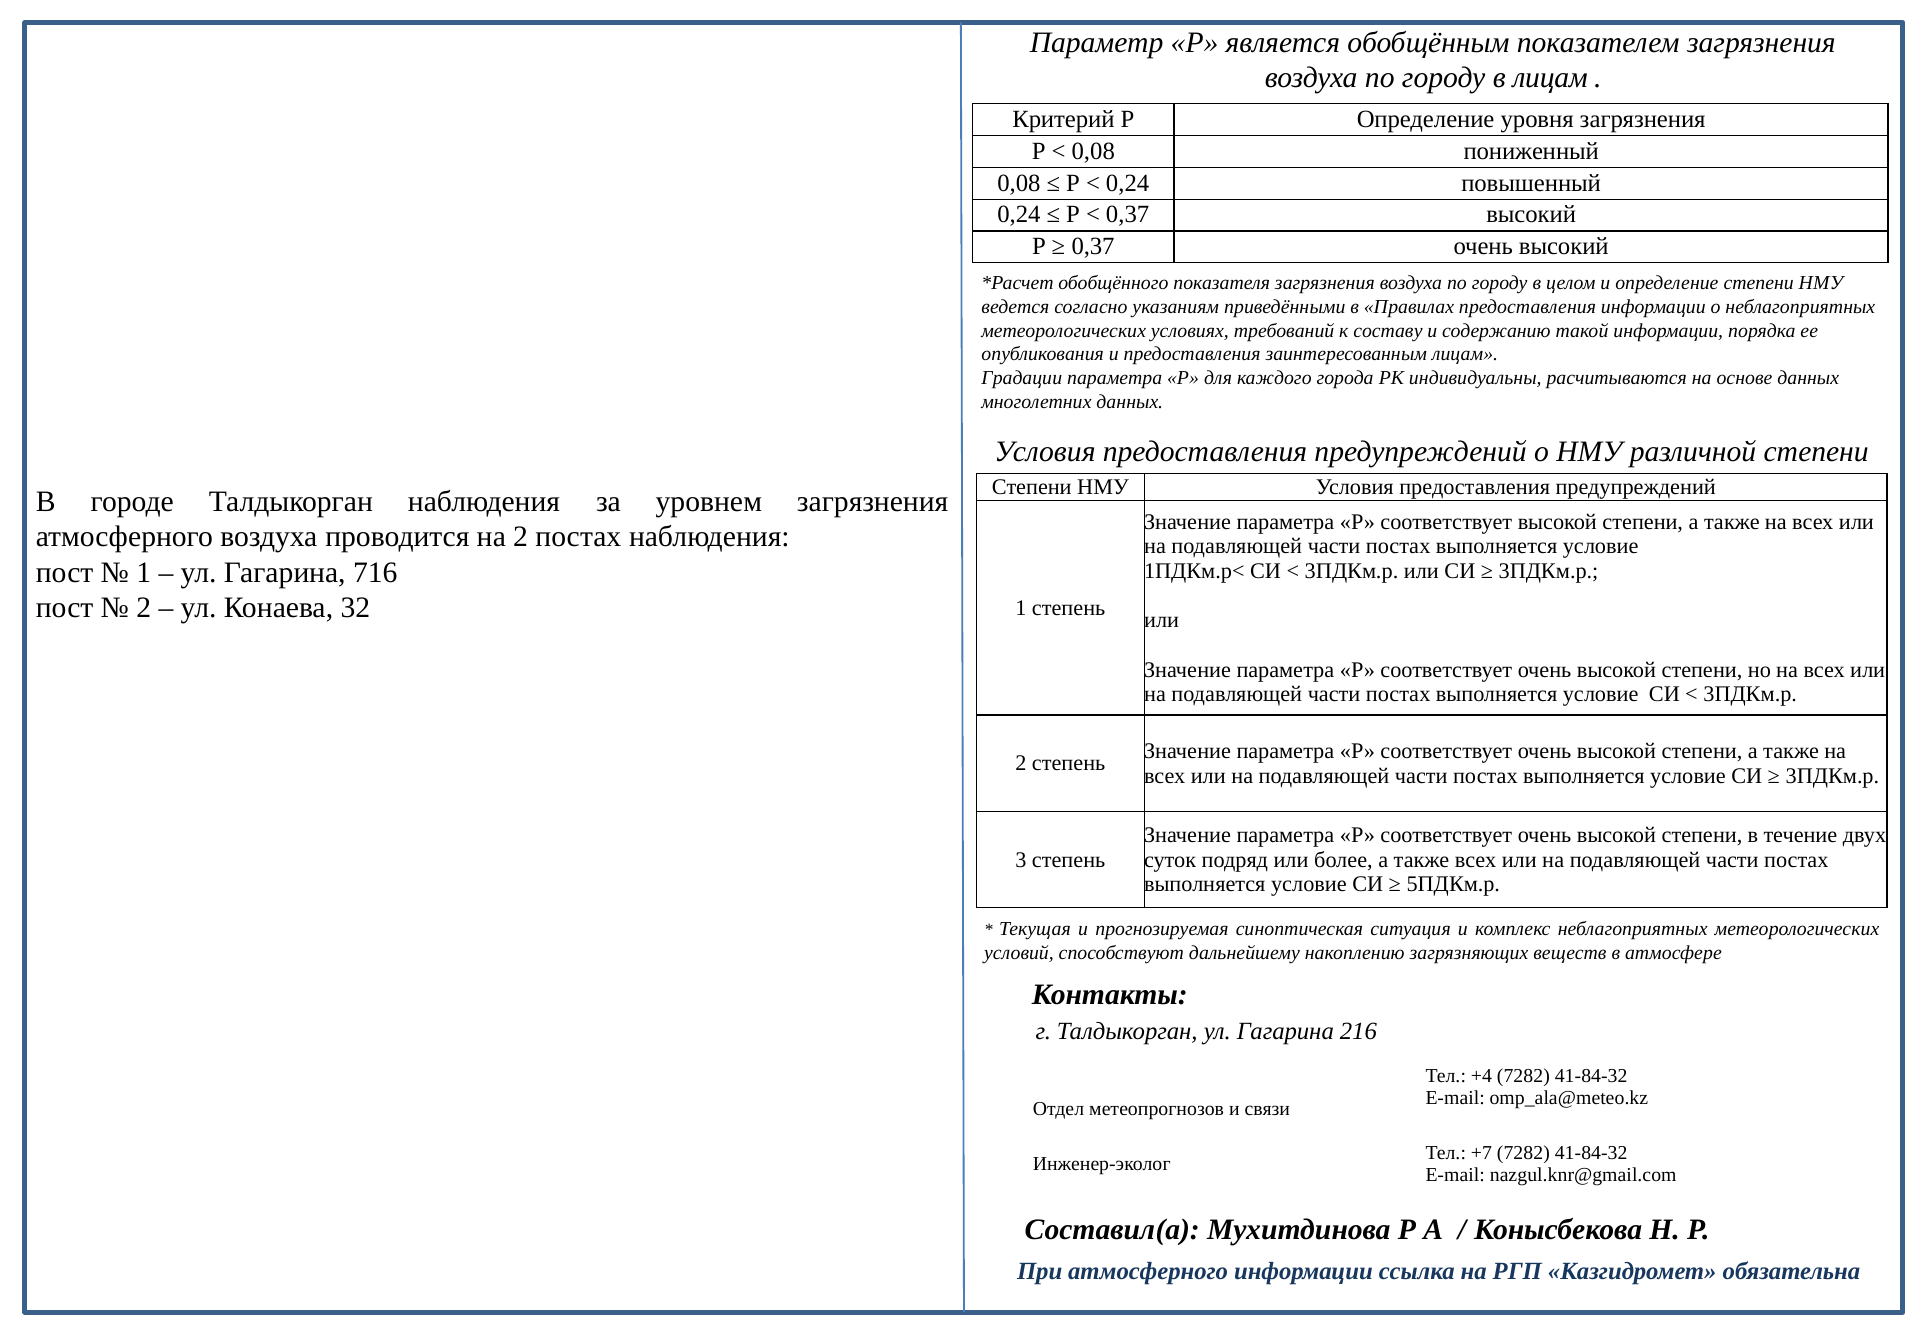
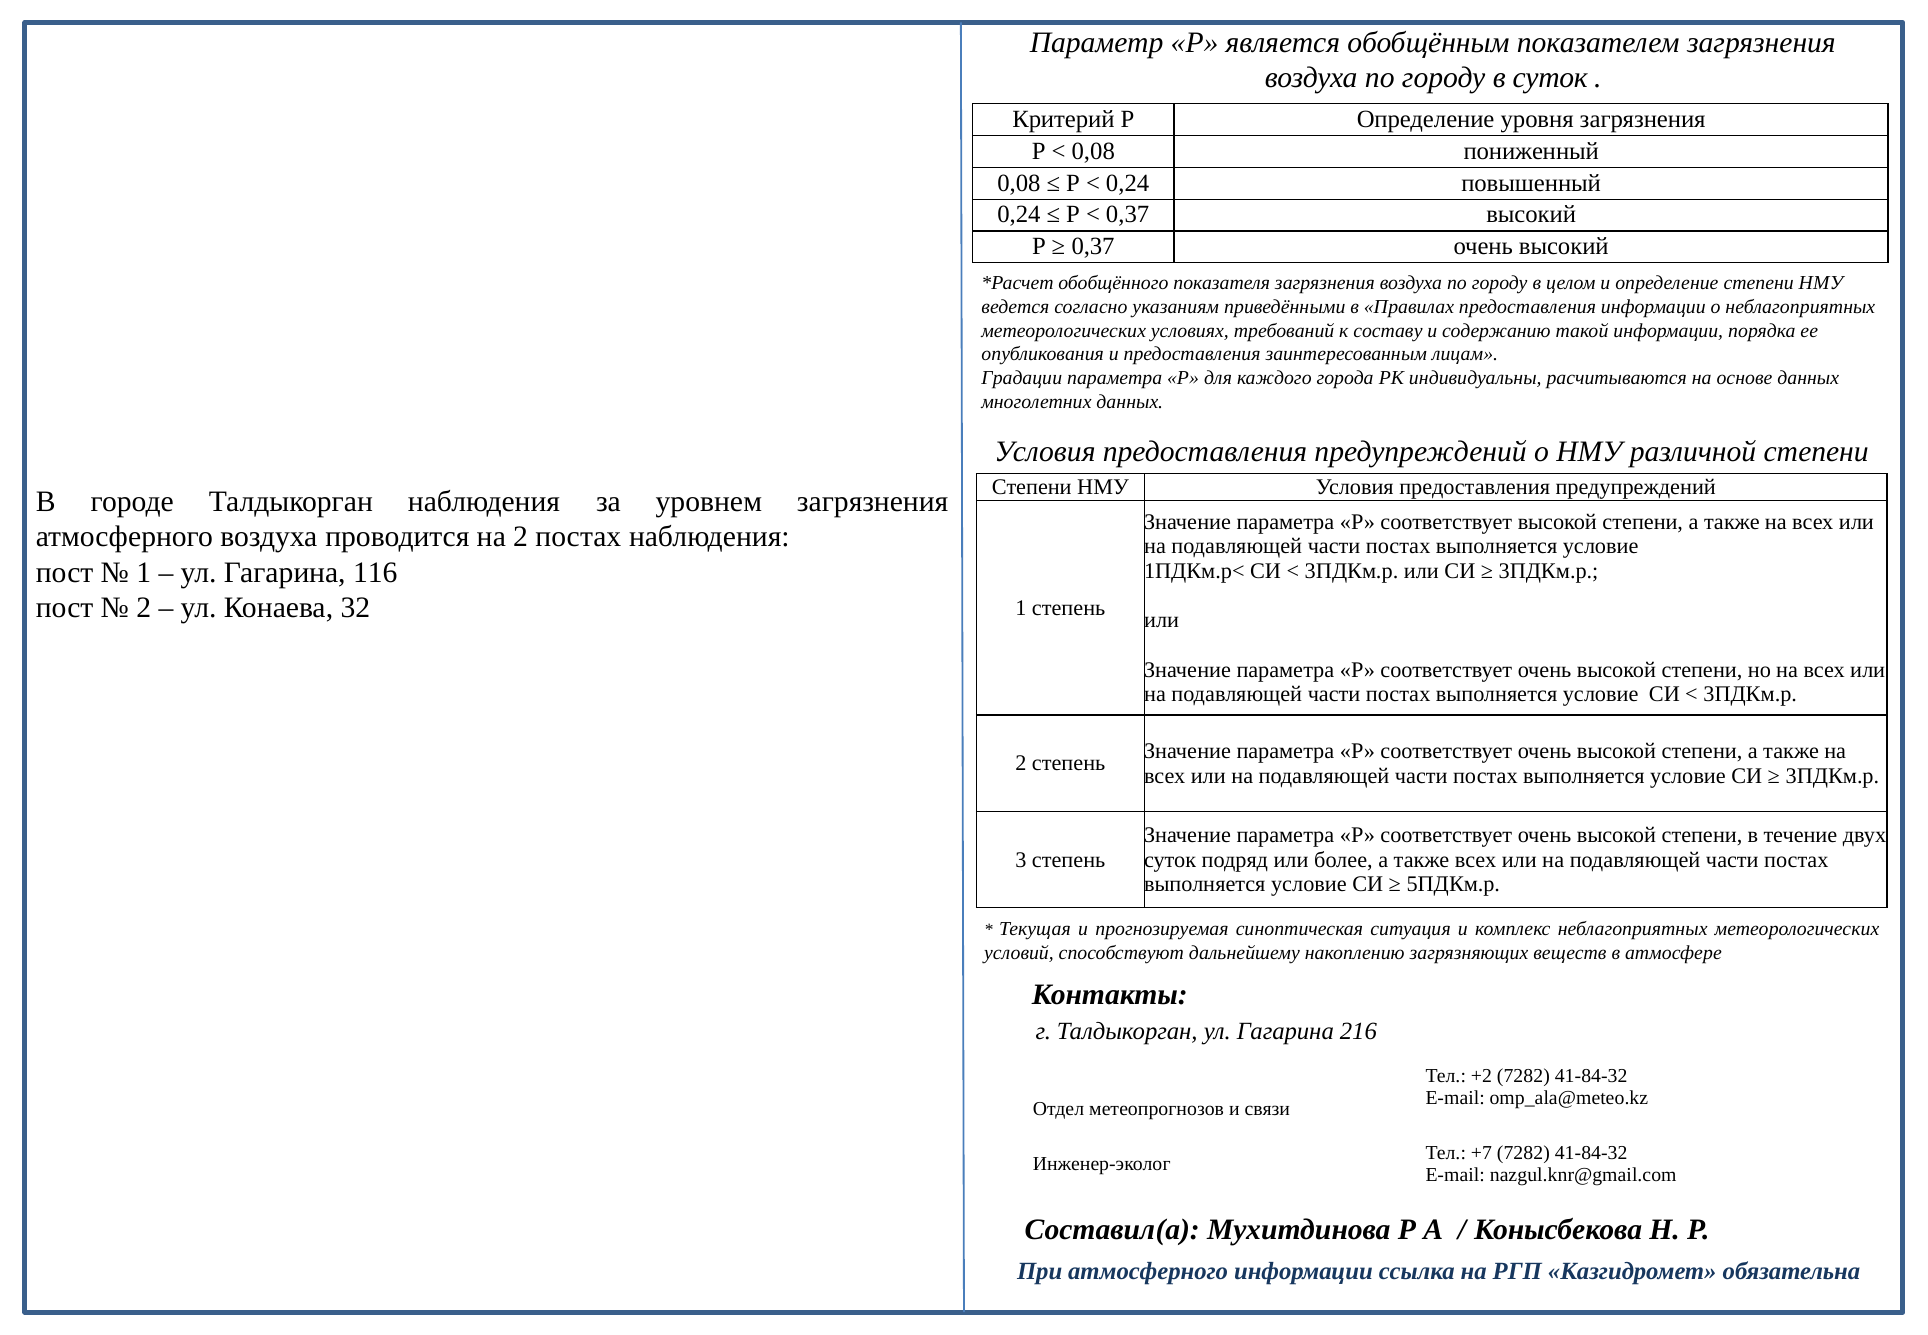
в лицам: лицам -> суток (1550, 78)
716: 716 -> 116 (375, 572)
+4: +4 -> +2 (1481, 1076)
